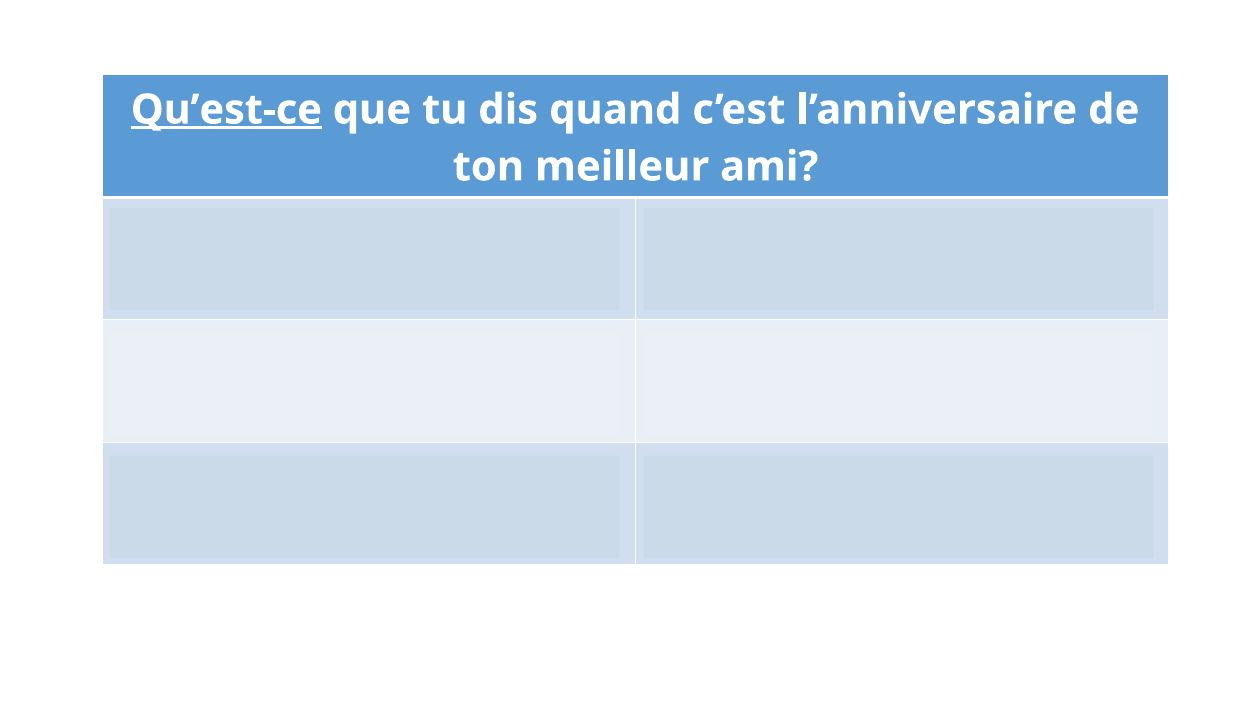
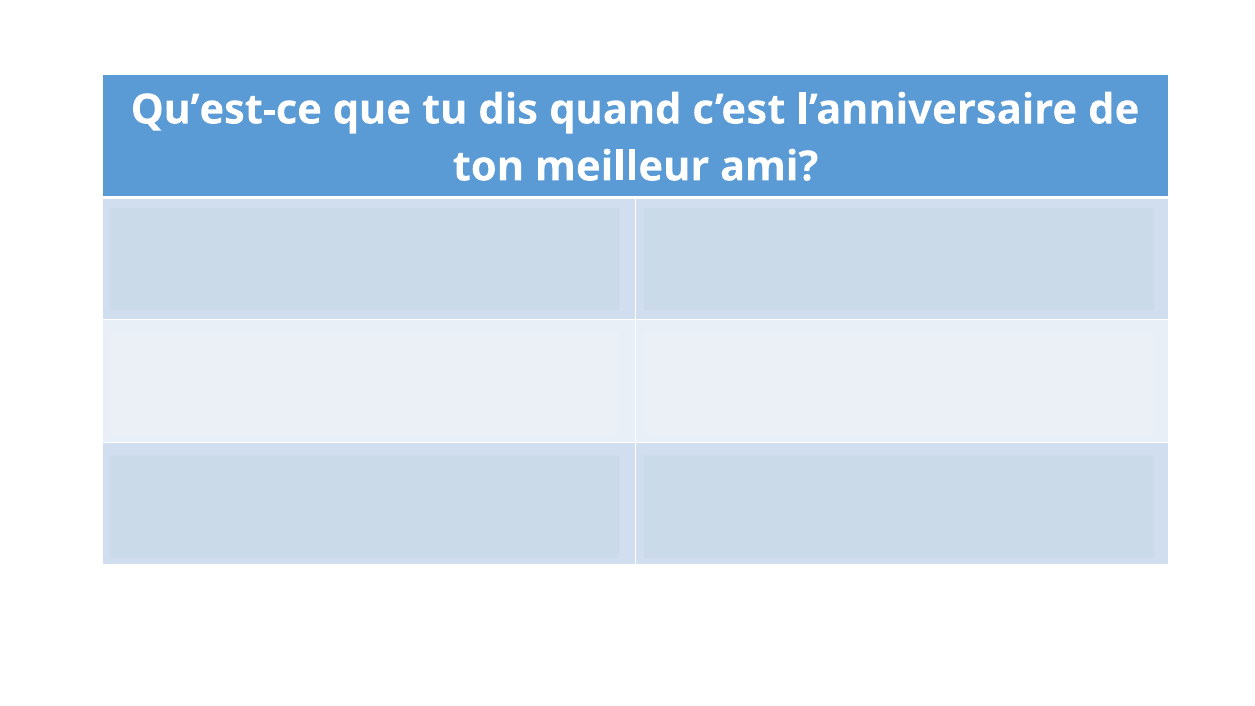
Qu’est-ce underline: present -> none (226, 110)
